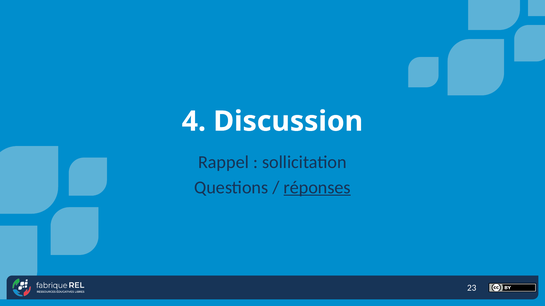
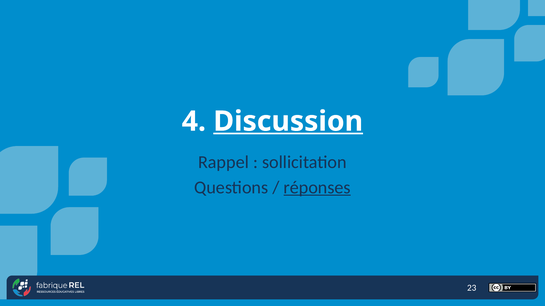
Discussion underline: none -> present (288, 122)
